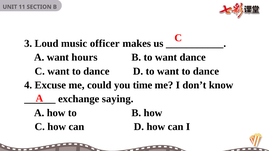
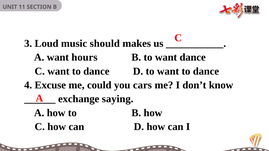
officer: officer -> should (105, 44)
time: time -> cars (142, 85)
